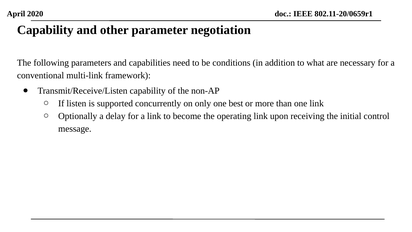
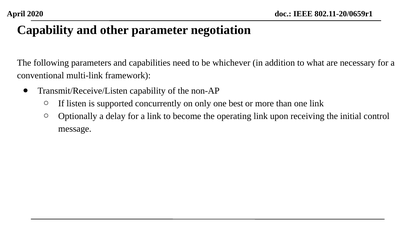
conditions: conditions -> whichever (231, 63)
